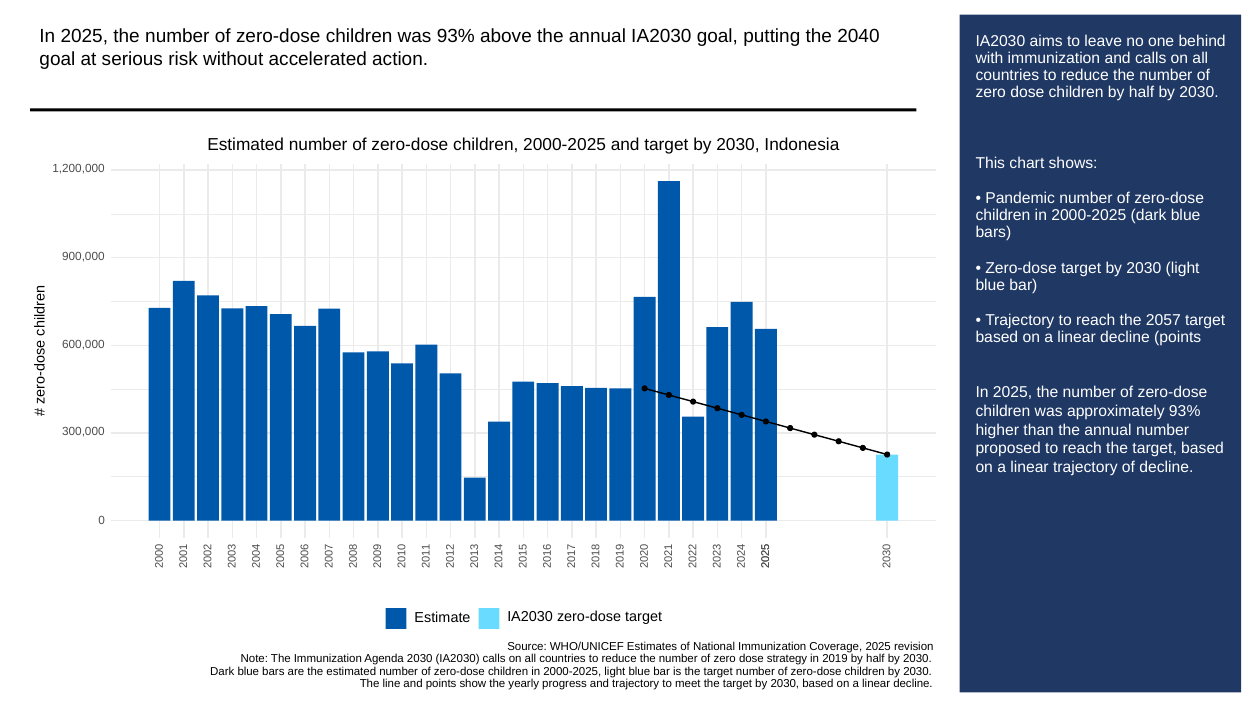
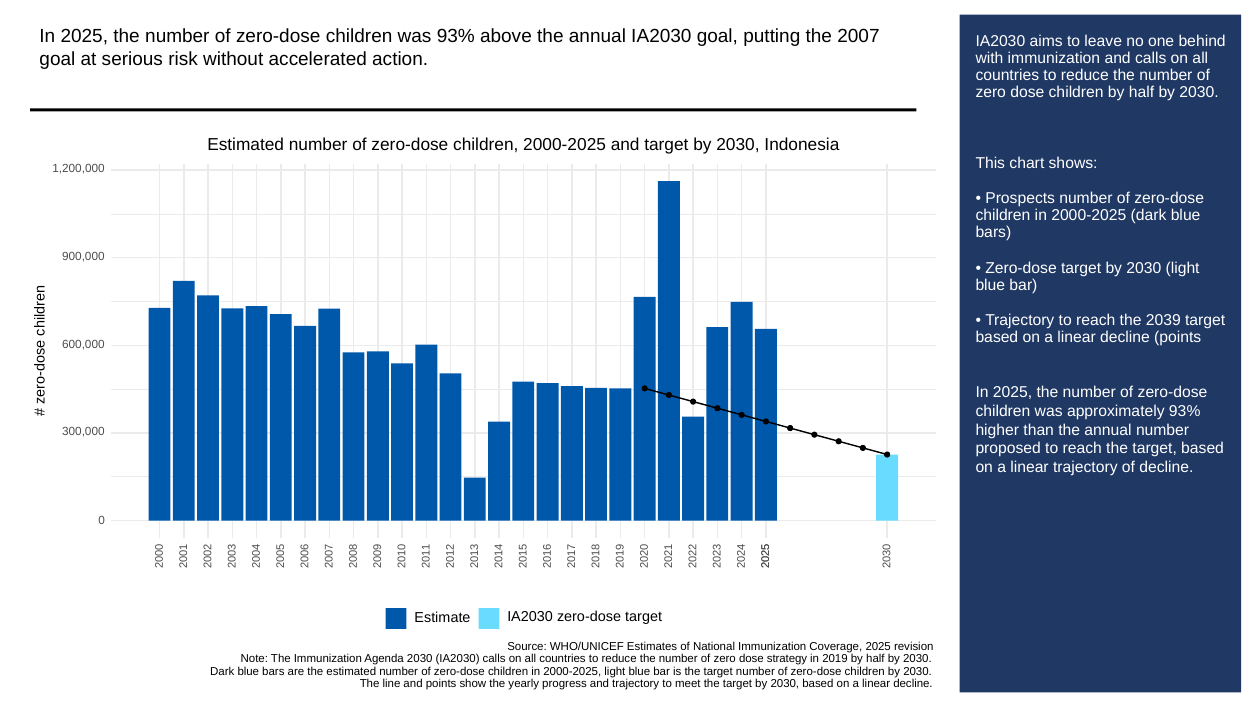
2040: 2040 -> 2007 (858, 36)
Pandemic: Pandemic -> Prospects (1020, 199)
2057: 2057 -> 2039 (1163, 321)
